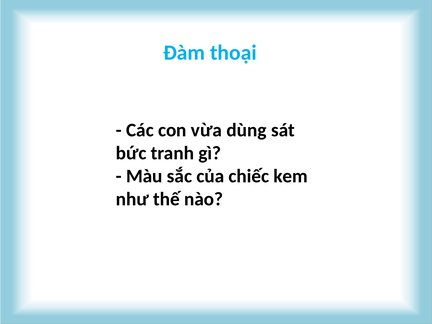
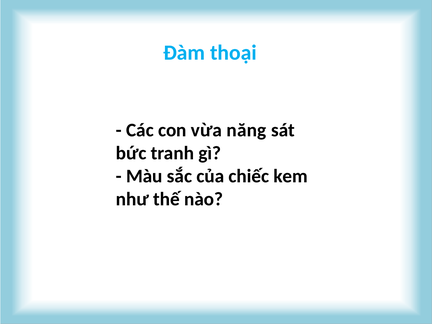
dùng: dùng -> năng (246, 130)
